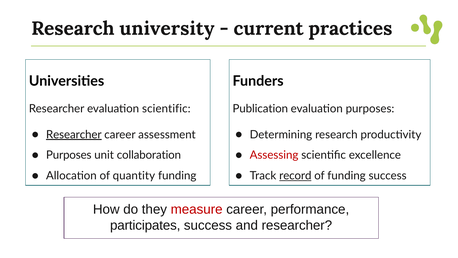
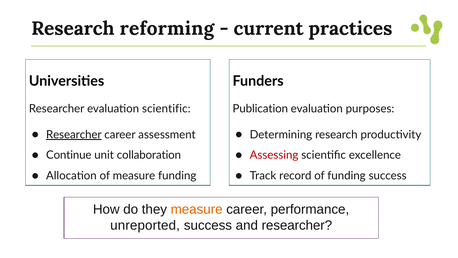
university: university -> reforming (167, 28)
Purposes: Purposes -> Continue (69, 155)
of quantity: quantity -> measure (134, 176)
record underline: present -> none (295, 176)
measure colour: red -> orange (197, 209)
participates: participates -> unreported (145, 225)
